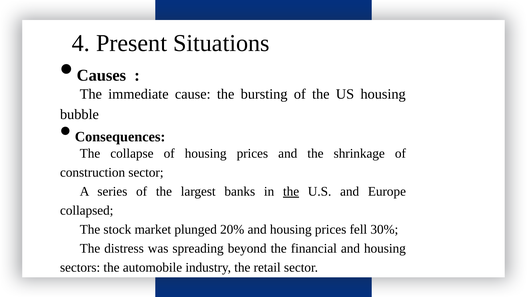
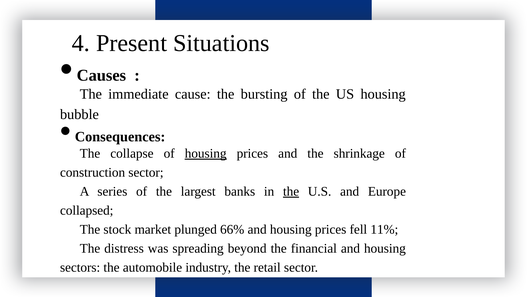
housing underline: none -> present (206, 153)
20%: 20% -> 66% (232, 229)
30%: 30% -> 11% (384, 229)
